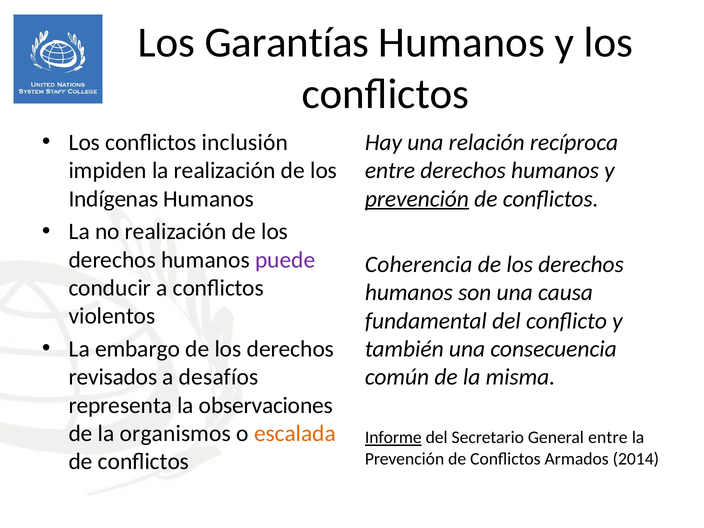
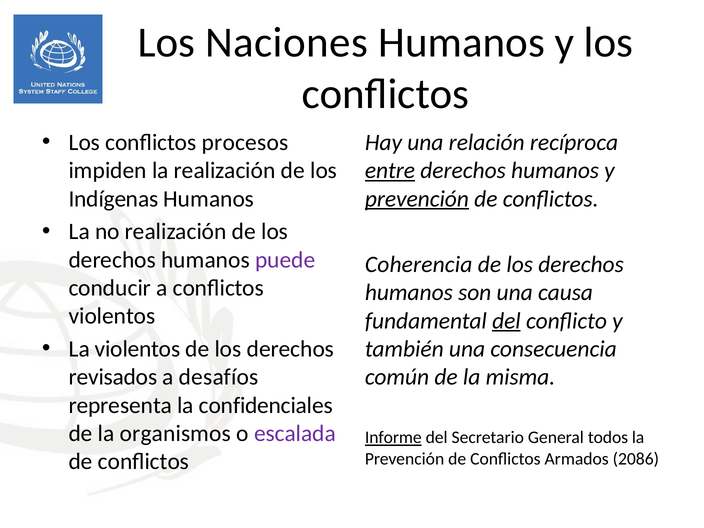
Garantías: Garantías -> Naciones (287, 42)
inclusión: inclusión -> procesos (245, 142)
entre underline: none -> present (390, 171)
del underline: none -> present (506, 321)
La embargo: embargo -> violentos (138, 349)
observaciones: observaciones -> confidenciales (266, 405)
escalada colour: orange -> purple (295, 433)
General entre: entre -> todos (608, 438)
2014: 2014 -> 2086 (636, 459)
